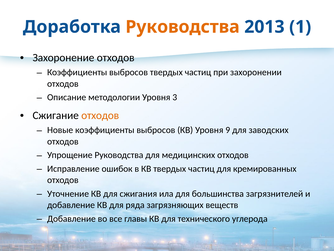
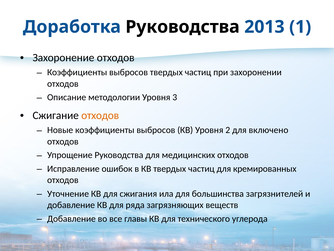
Руководства colour: orange -> black (183, 27)
9: 9 -> 2 (228, 130)
заводских: заводских -> включено (269, 130)
